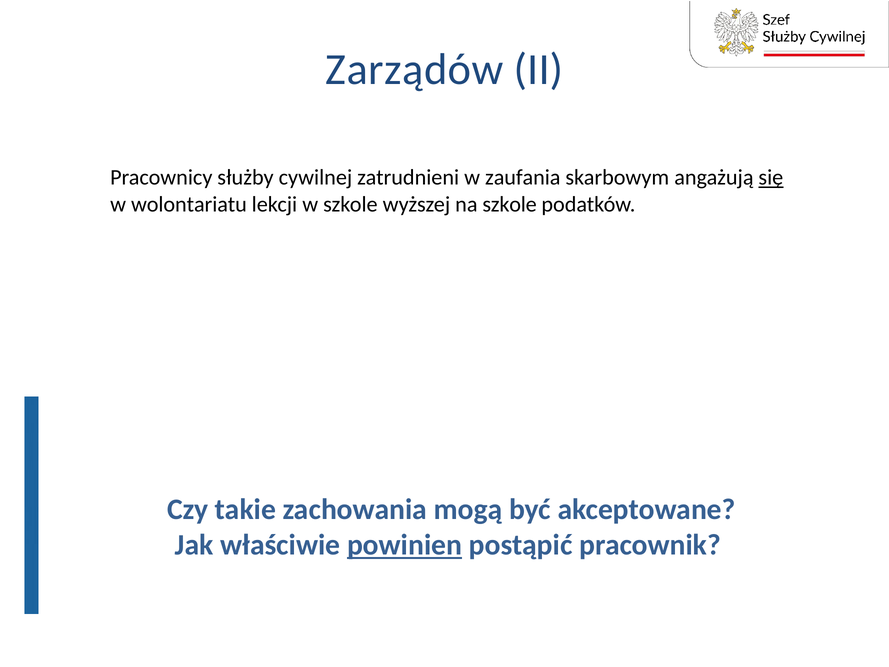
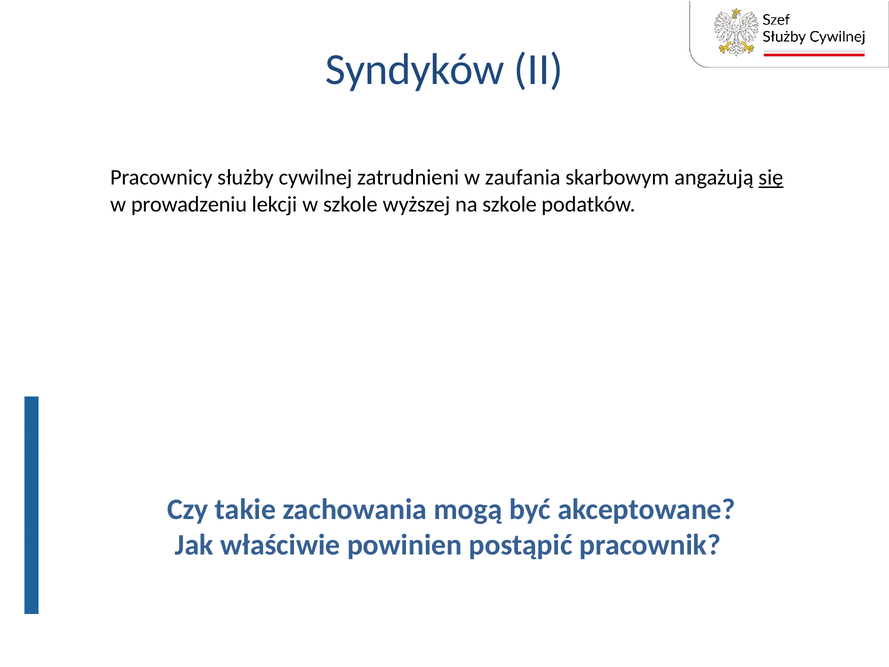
Zarządów: Zarządów -> Syndyków (415, 70)
wolontariatu: wolontariatu -> prowadzeniu (189, 204)
powinien underline: present -> none (405, 545)
